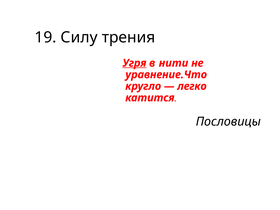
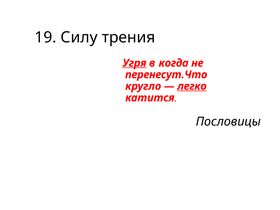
нити: нити -> когда (174, 63)
уравнение.Что: уравнение.Что -> перенесут.Что (166, 75)
легко underline: none -> present (192, 86)
